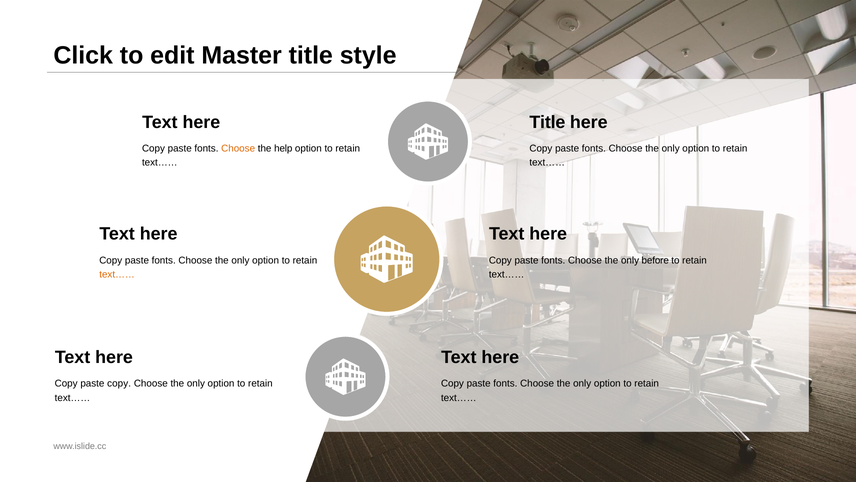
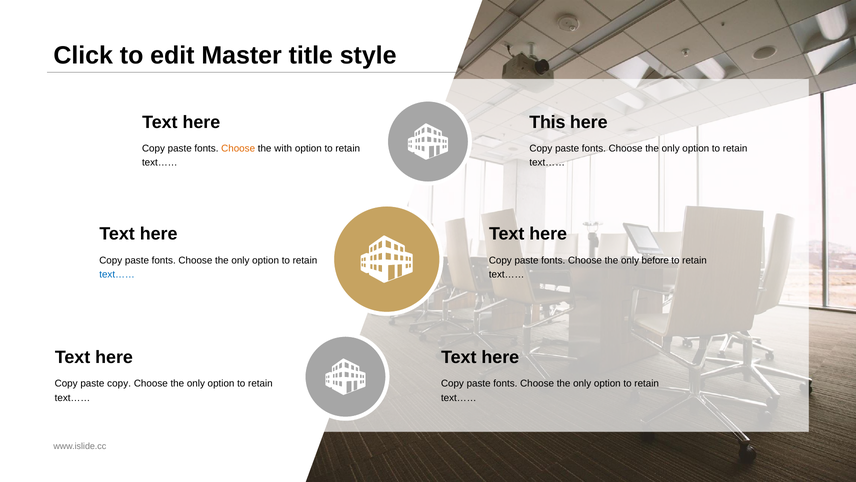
Title: Title -> This (547, 122)
help: help -> with (283, 148)
text…… colour: orange -> blue (117, 274)
